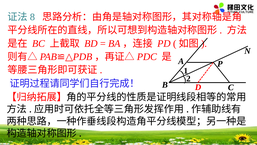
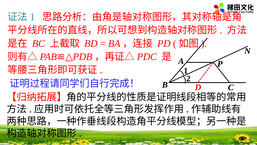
8: 8 -> 1 (32, 17)
